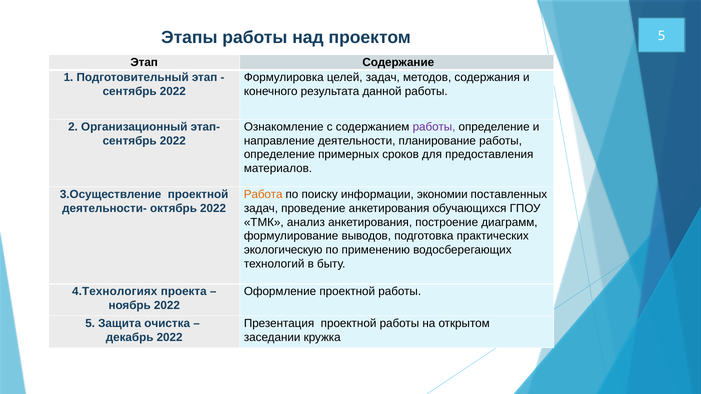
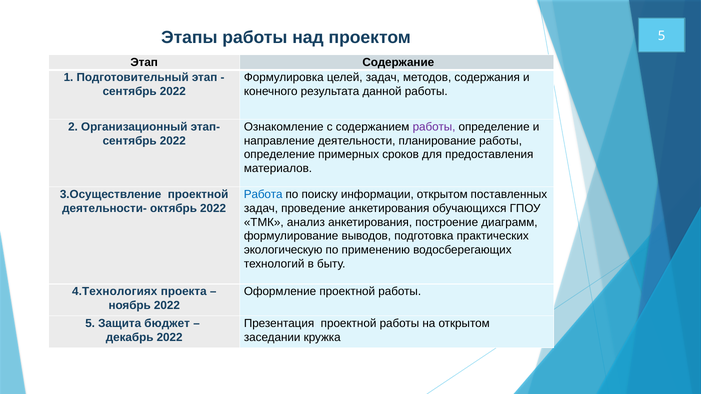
Работа colour: orange -> blue (263, 195)
информации экономии: экономии -> открытом (442, 195)
очистка: очистка -> бюджет (167, 324)
